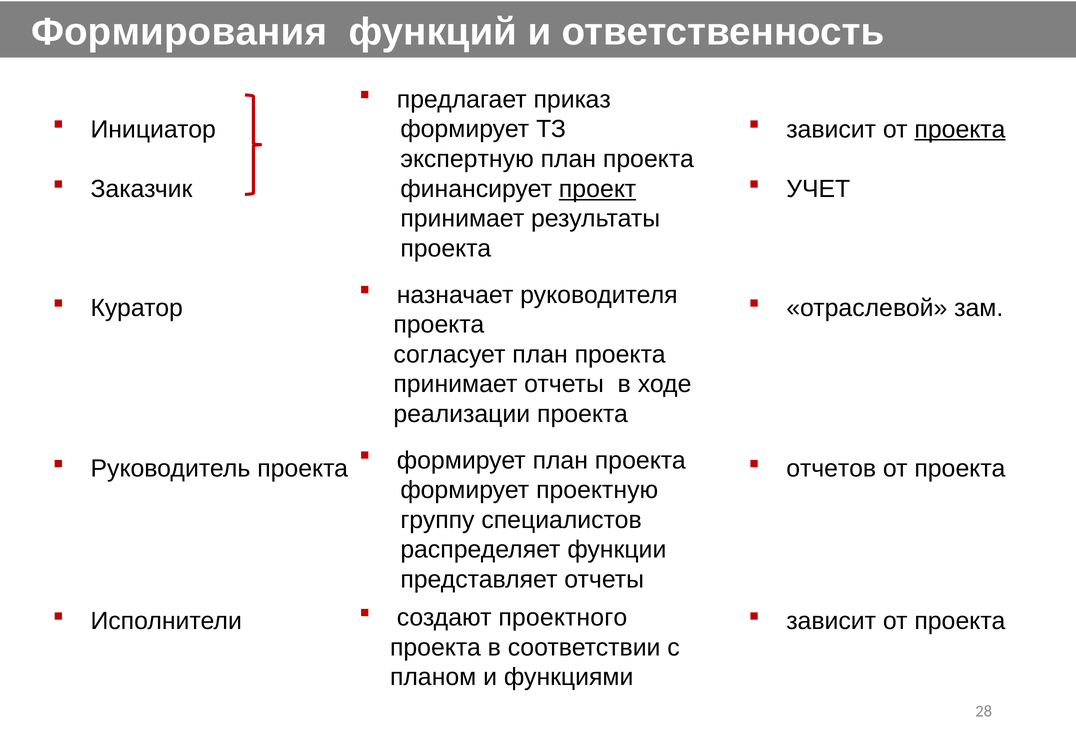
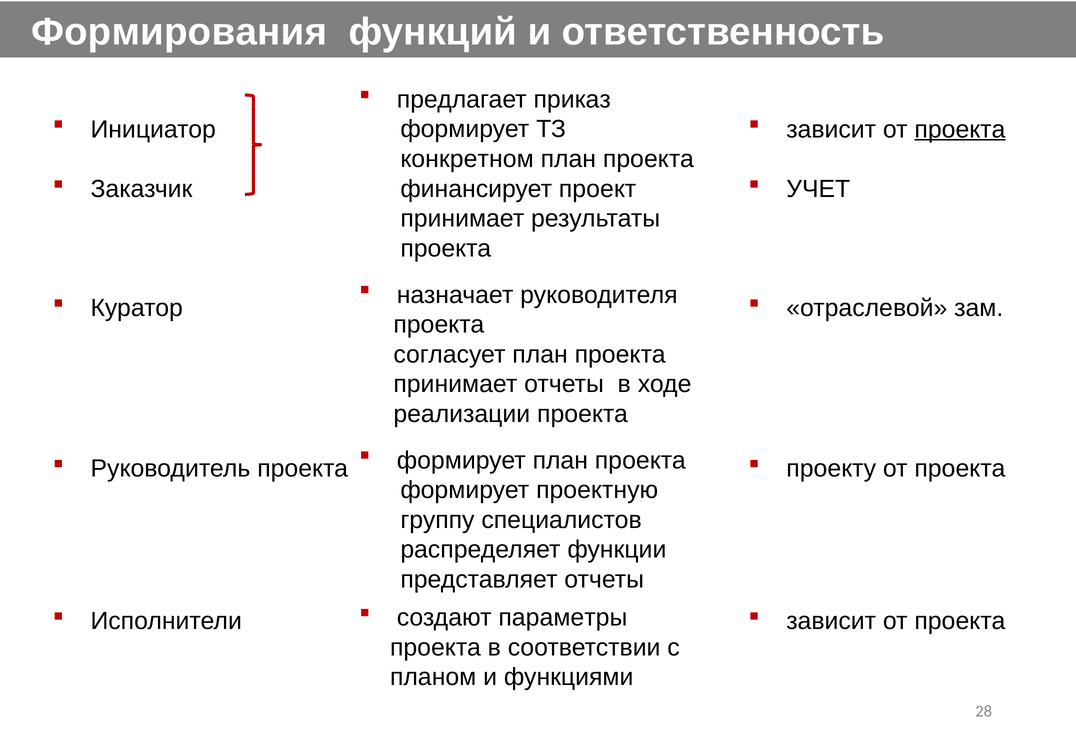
экспертную: экспертную -> конкретном (467, 159)
проект underline: present -> none (597, 189)
отчетов: отчетов -> проекту (831, 469)
проектного: проектного -> параметры (563, 618)
